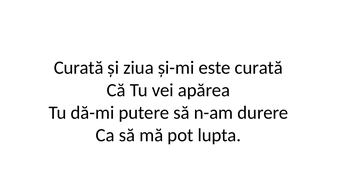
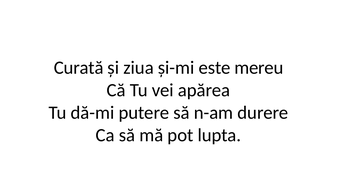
este curată: curată -> mereu (259, 67)
